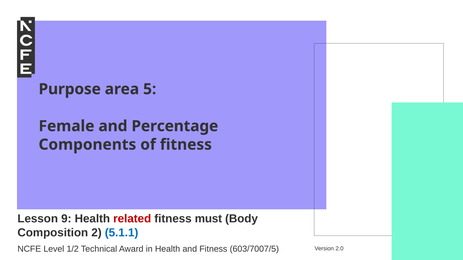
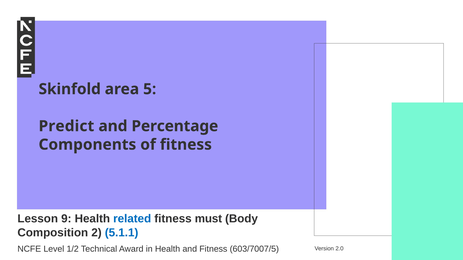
Purpose: Purpose -> Skinfold (70, 89)
Female: Female -> Predict (66, 126)
related colour: red -> blue (132, 219)
